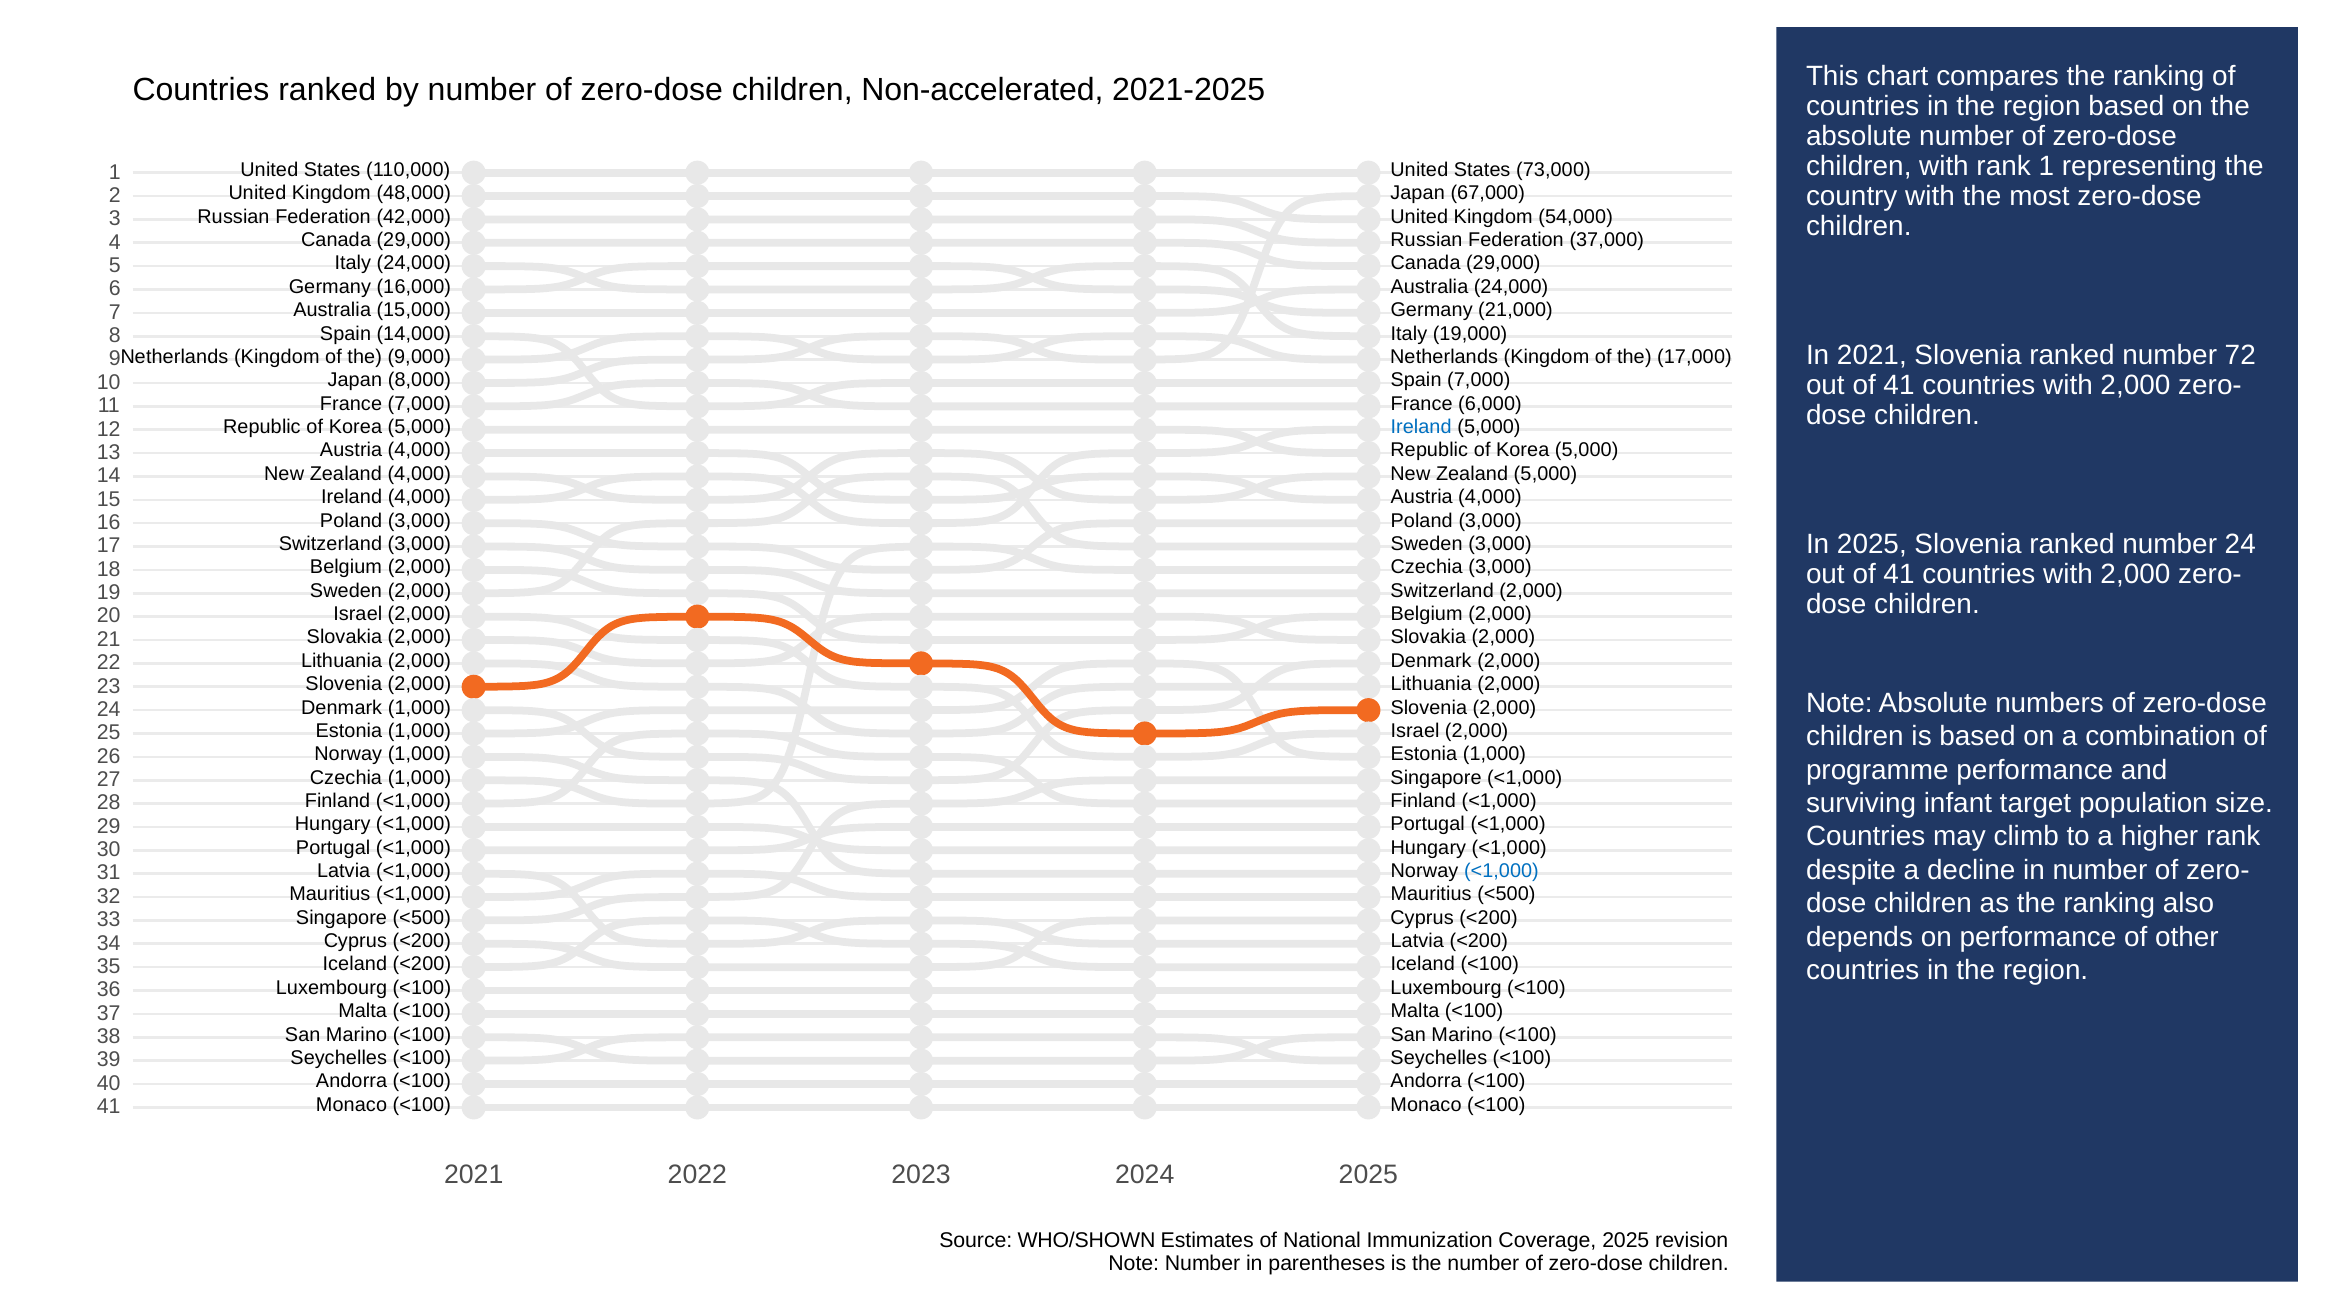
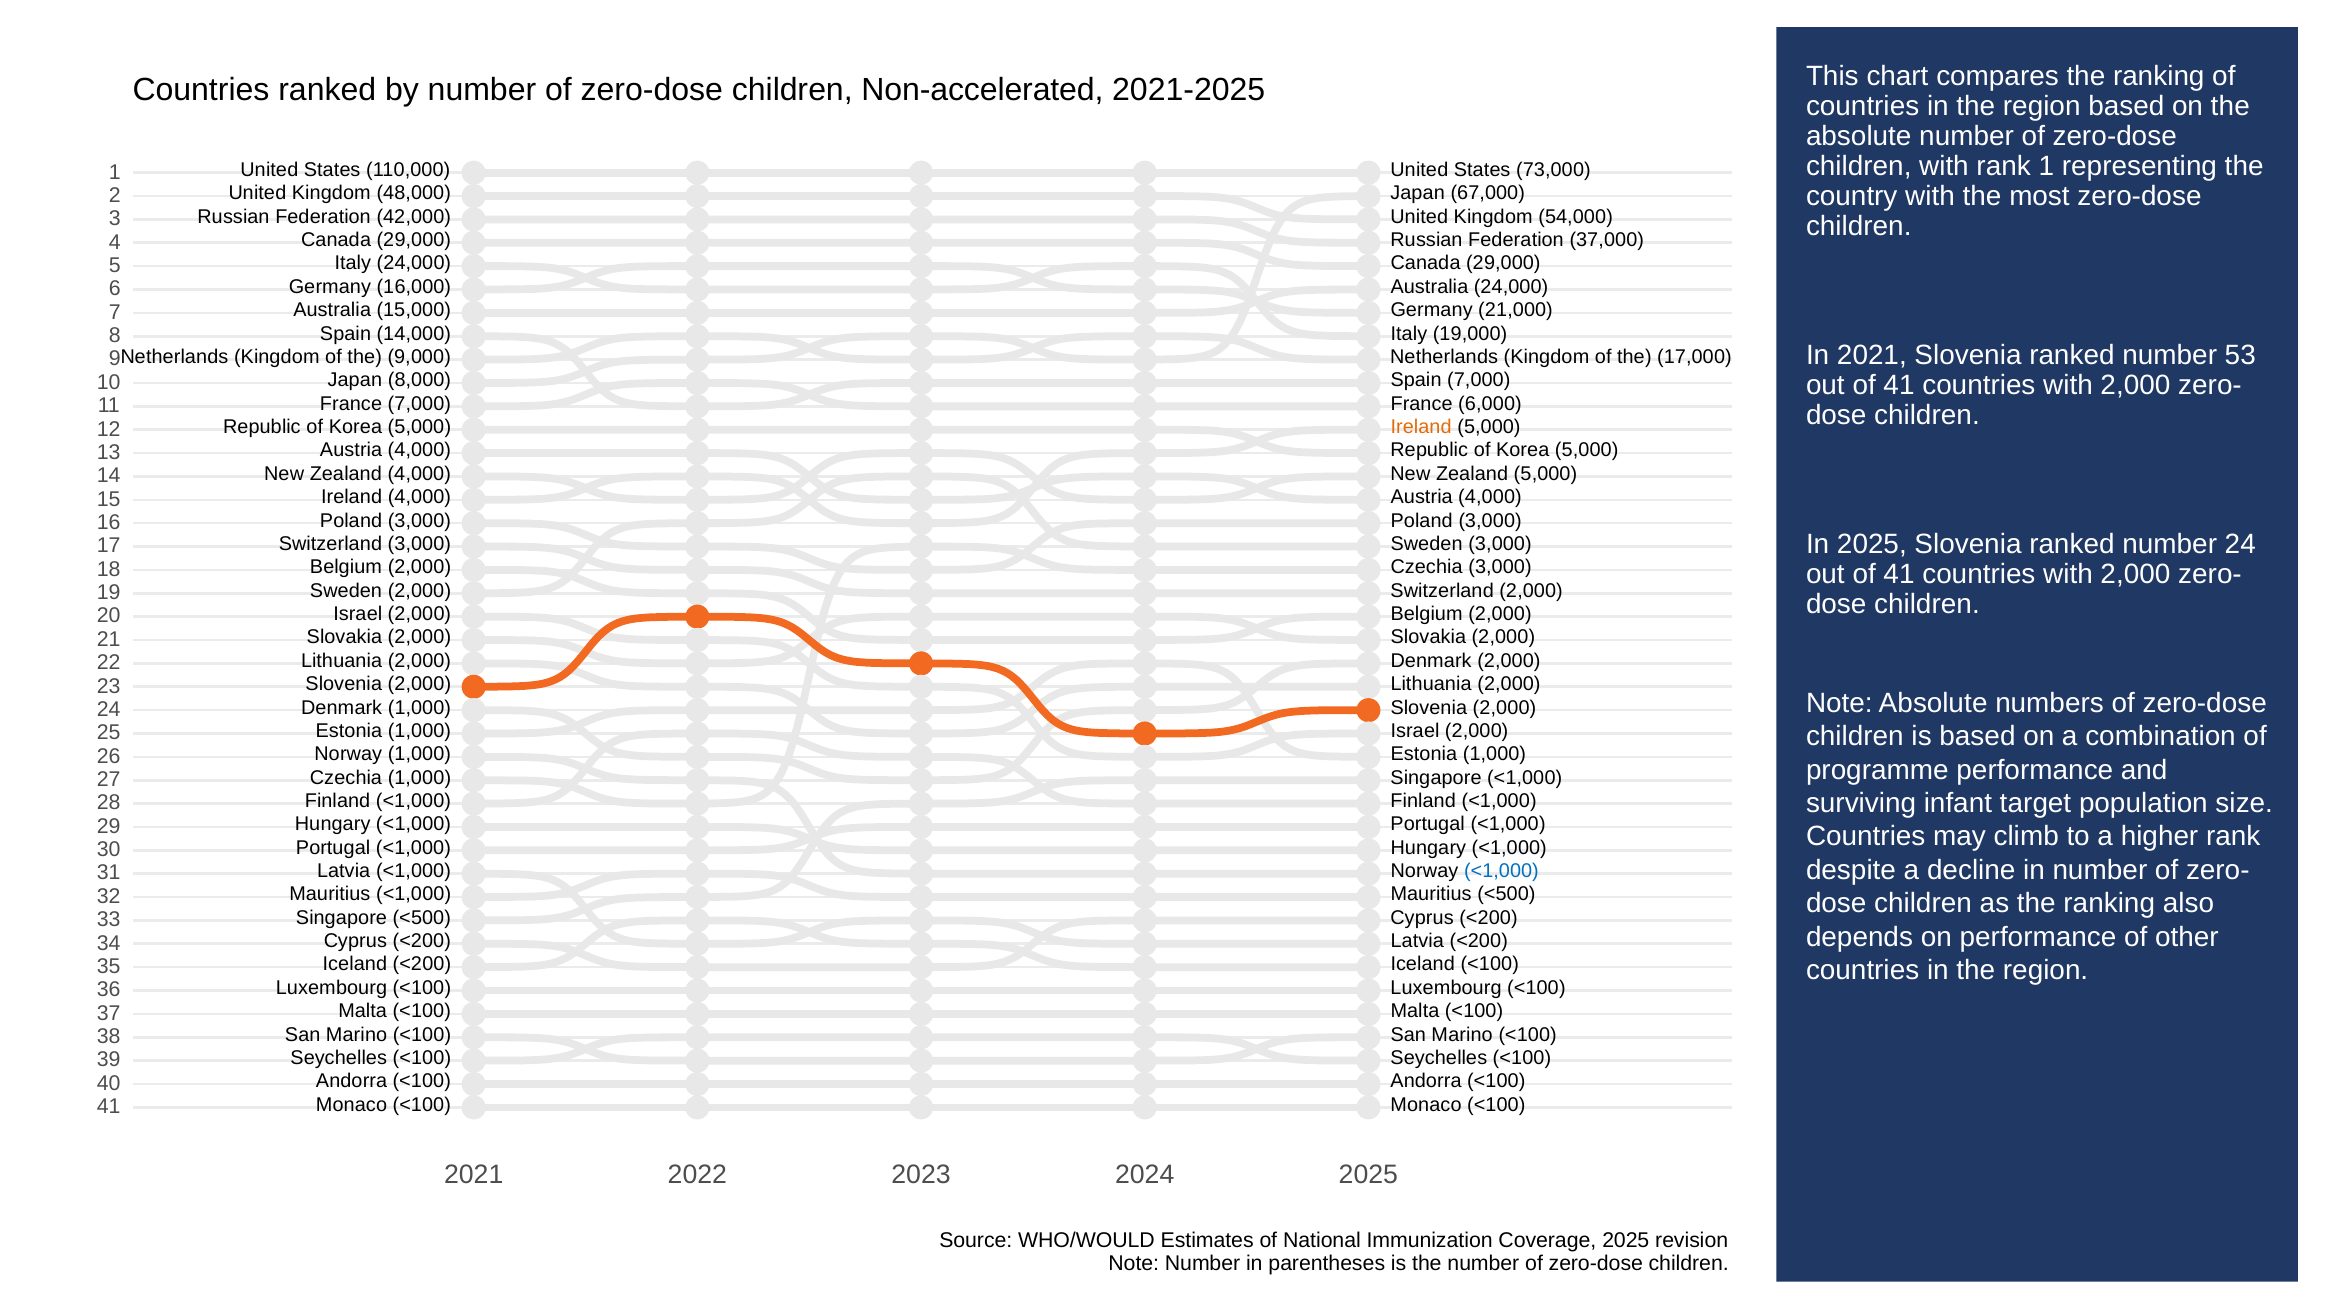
72: 72 -> 53 (2240, 355)
Ireland colour: blue -> orange (1421, 427)
WHO/SHOWN: WHO/SHOWN -> WHO/WOULD (1086, 1240)
